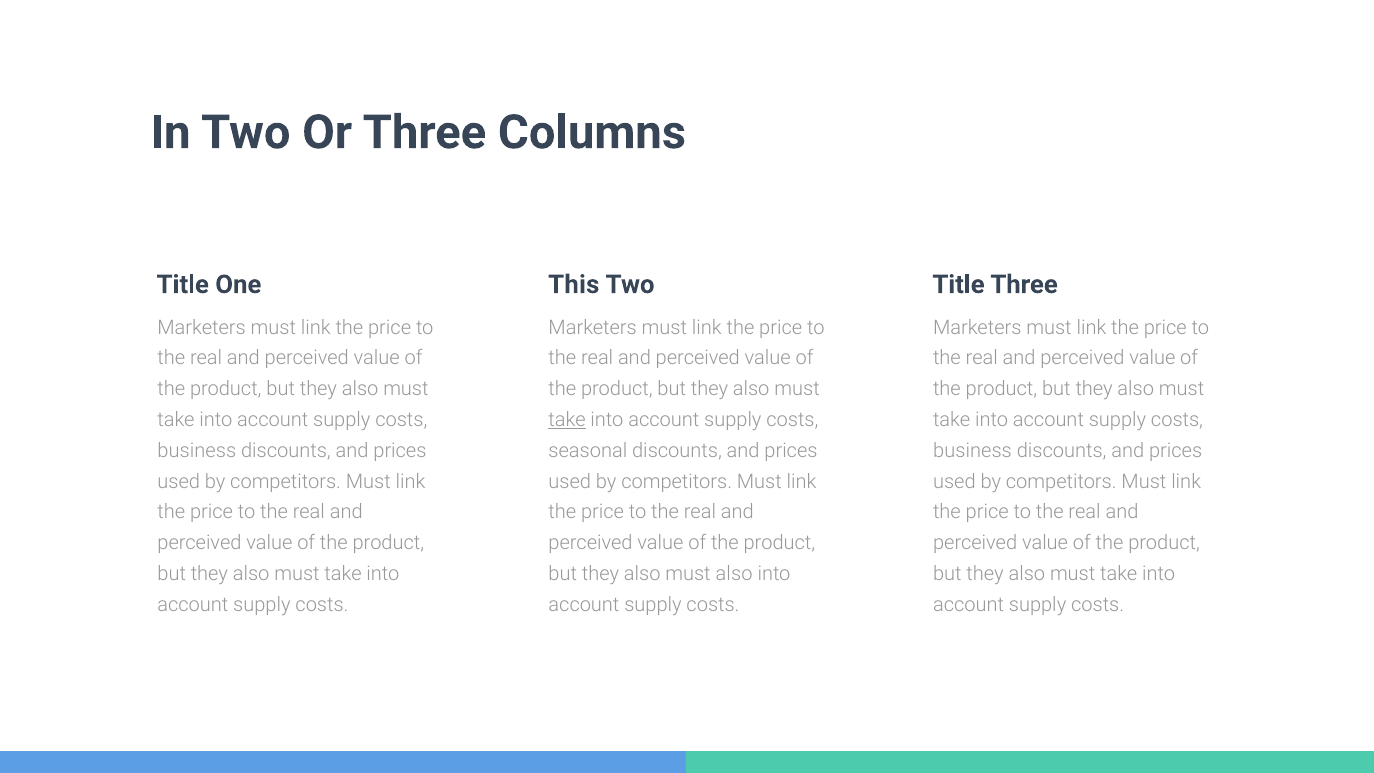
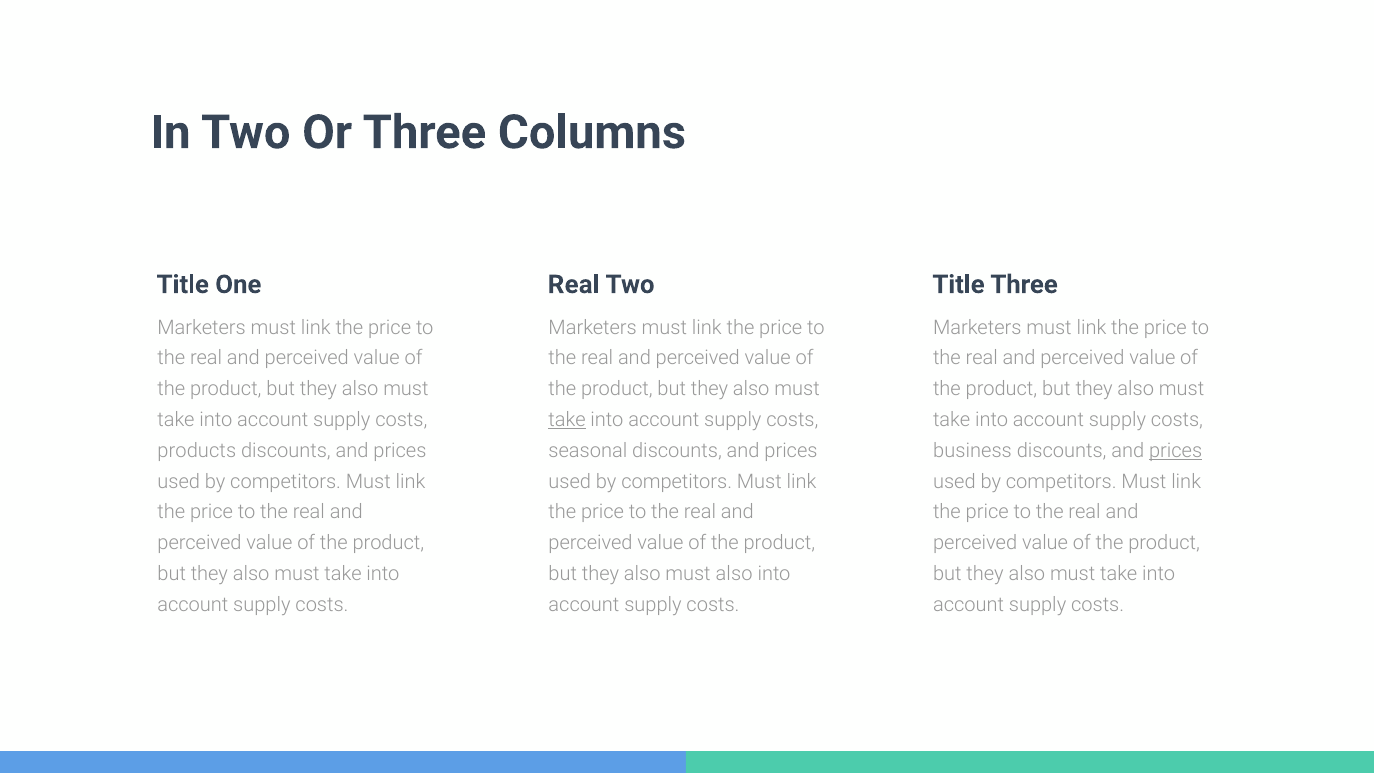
This: This -> Real (574, 285)
business: business -> products (197, 451)
prices underline: none -> present (1176, 451)
